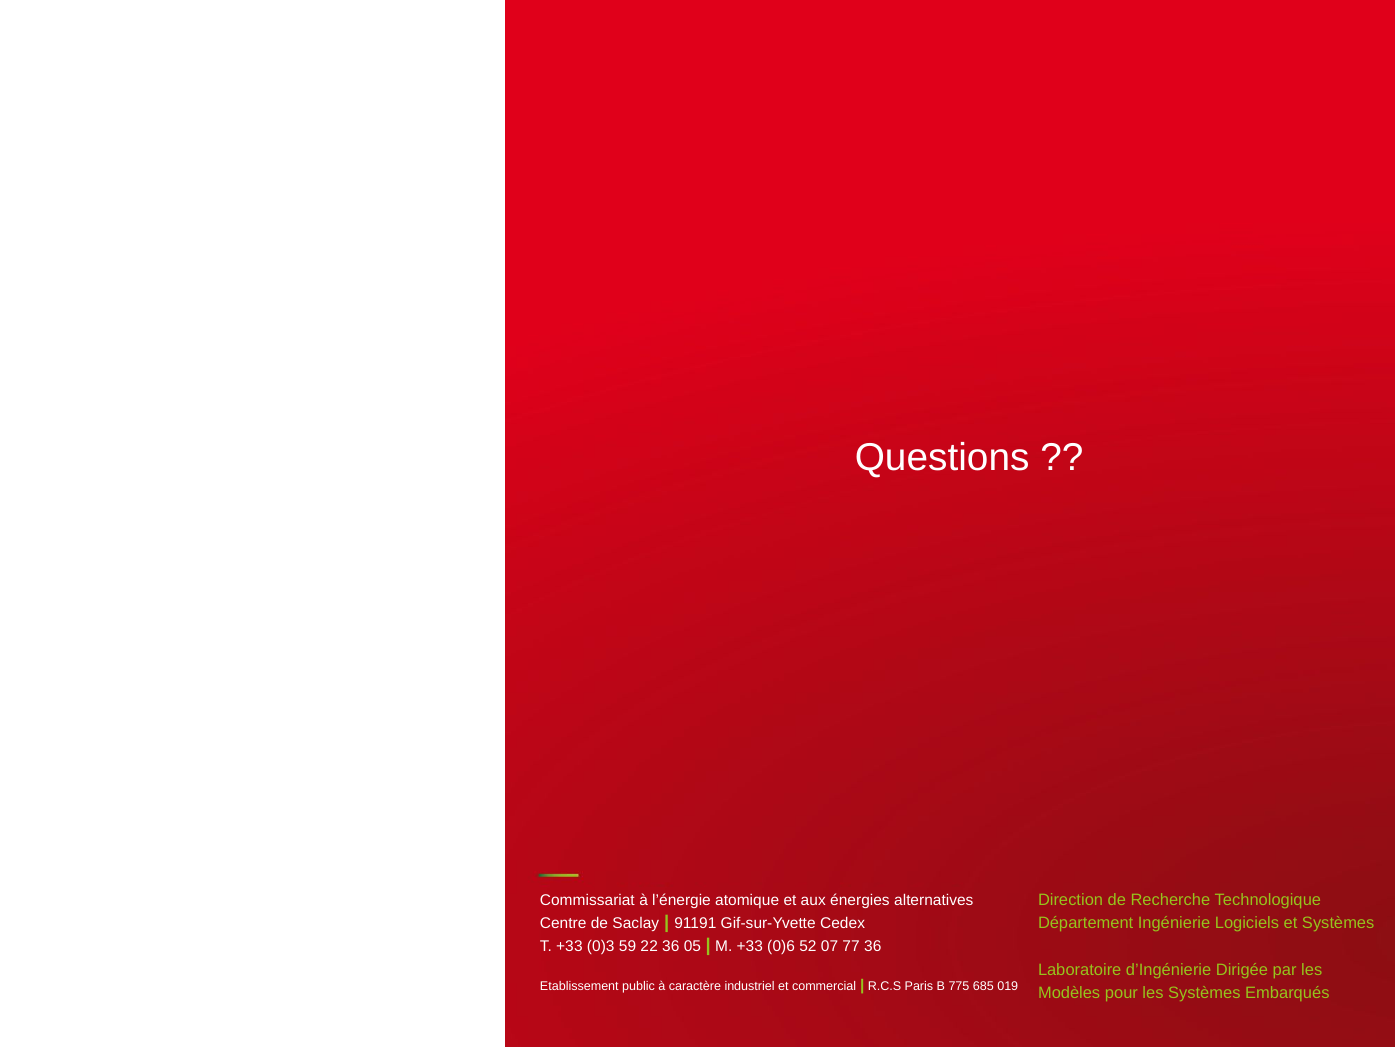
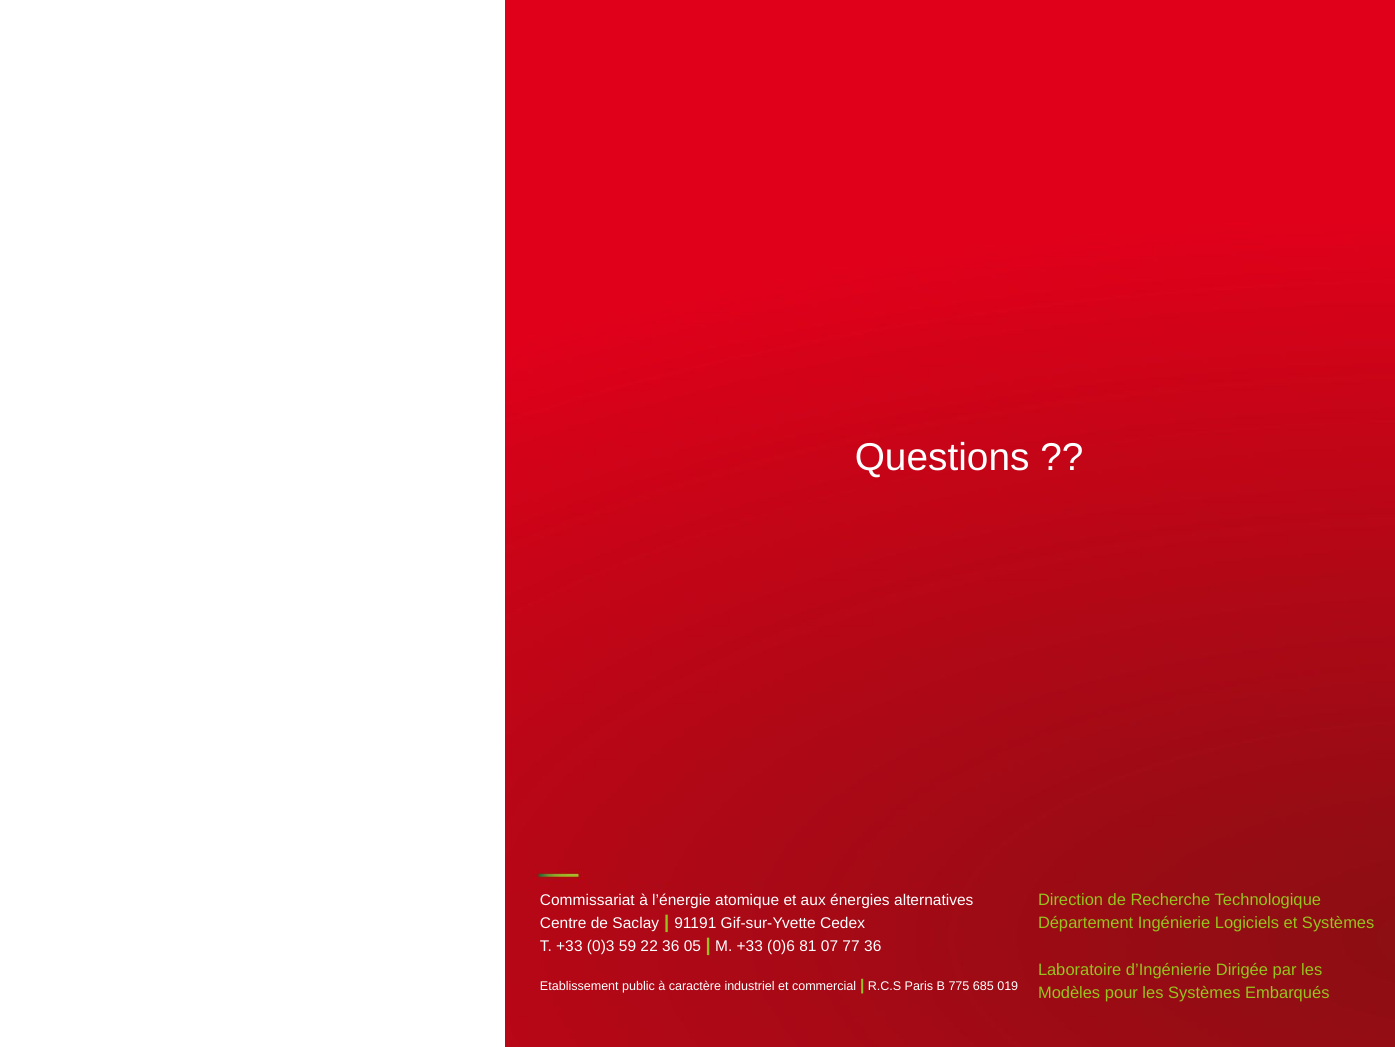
52: 52 -> 81 (808, 946)
